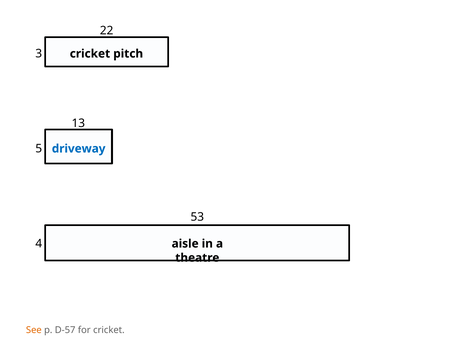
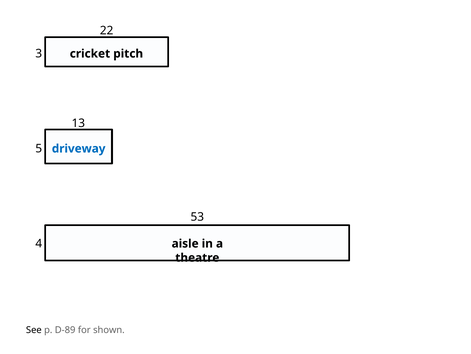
See colour: orange -> black (34, 329)
D-57: D-57 -> D-89 (65, 329)
for cricket: cricket -> shown (109, 329)
